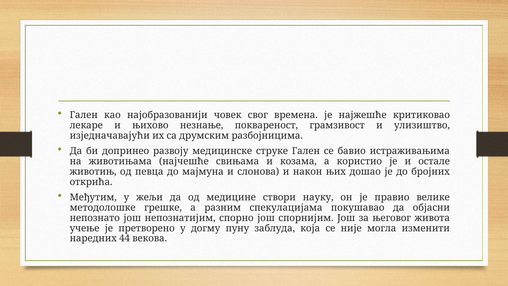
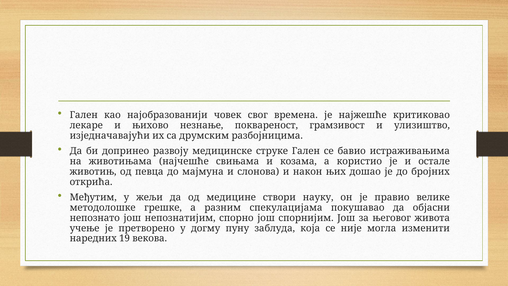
44: 44 -> 19 (125, 238)
